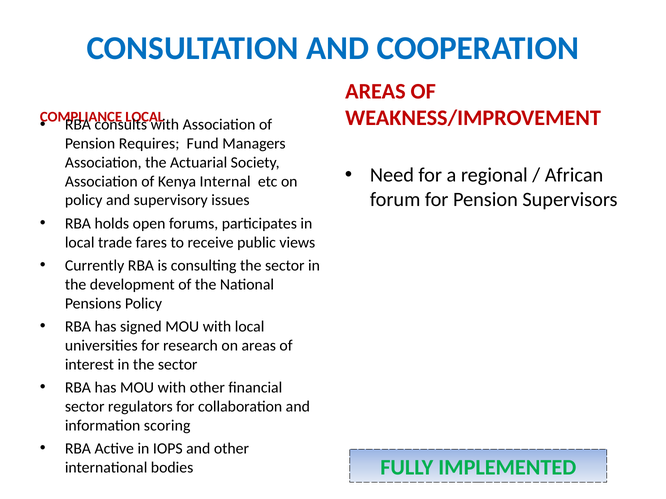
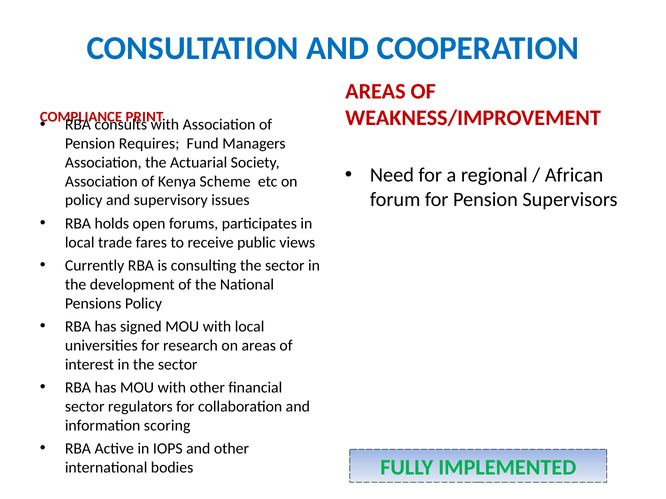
LOCAL: LOCAL -> PRINT (144, 117)
Internal: Internal -> Scheme (225, 181)
